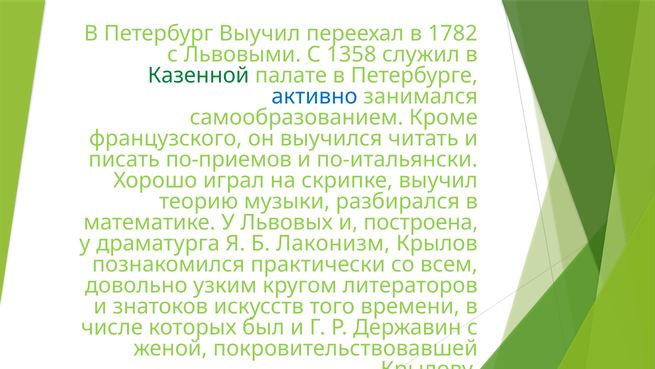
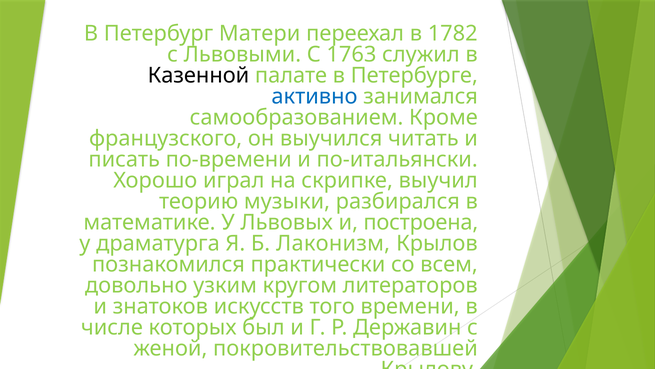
Петербург Выучил: Выучил -> Матери (260, 33)
1358: 1358 -> 1763 (351, 54)
Казенной colour: green -> black (198, 75)
по-приемов: по-приемов -> по-времени (229, 159)
